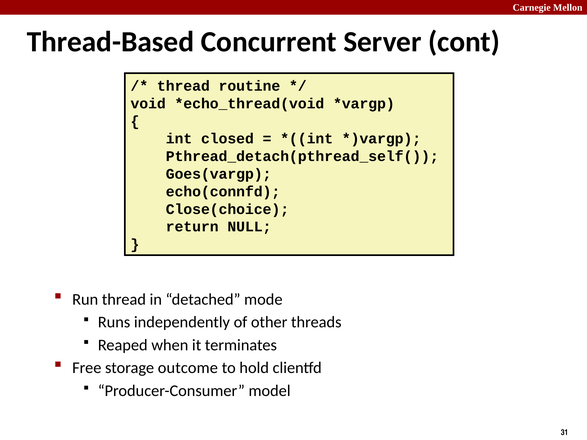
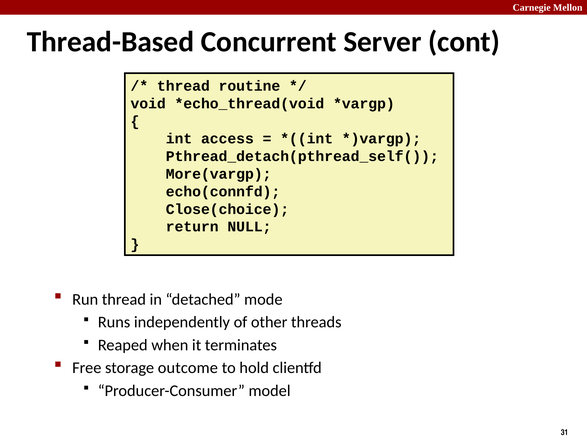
closed: closed -> access (227, 139)
Goes(vargp: Goes(vargp -> More(vargp (219, 174)
